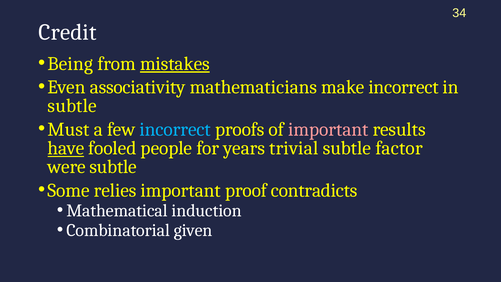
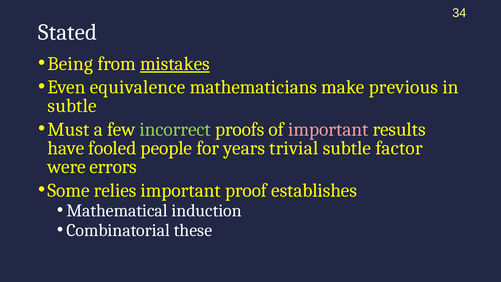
Credit: Credit -> Stated (68, 32)
associativity: associativity -> equivalence (138, 87)
make incorrect: incorrect -> previous (403, 87)
incorrect colour: light blue -> light green (175, 129)
have underline: present -> none (66, 148)
were subtle: subtle -> errors (113, 167)
contradicts: contradicts -> establishes (314, 190)
given: given -> these (193, 230)
